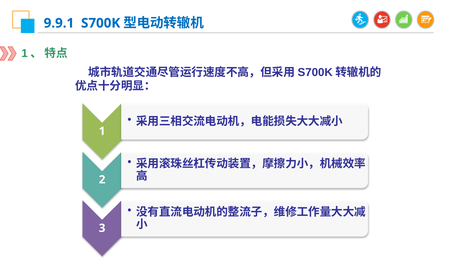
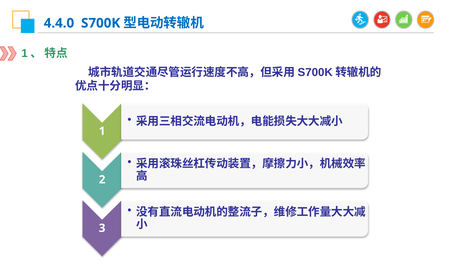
9.9.1: 9.9.1 -> 4.4.0 (59, 23)
